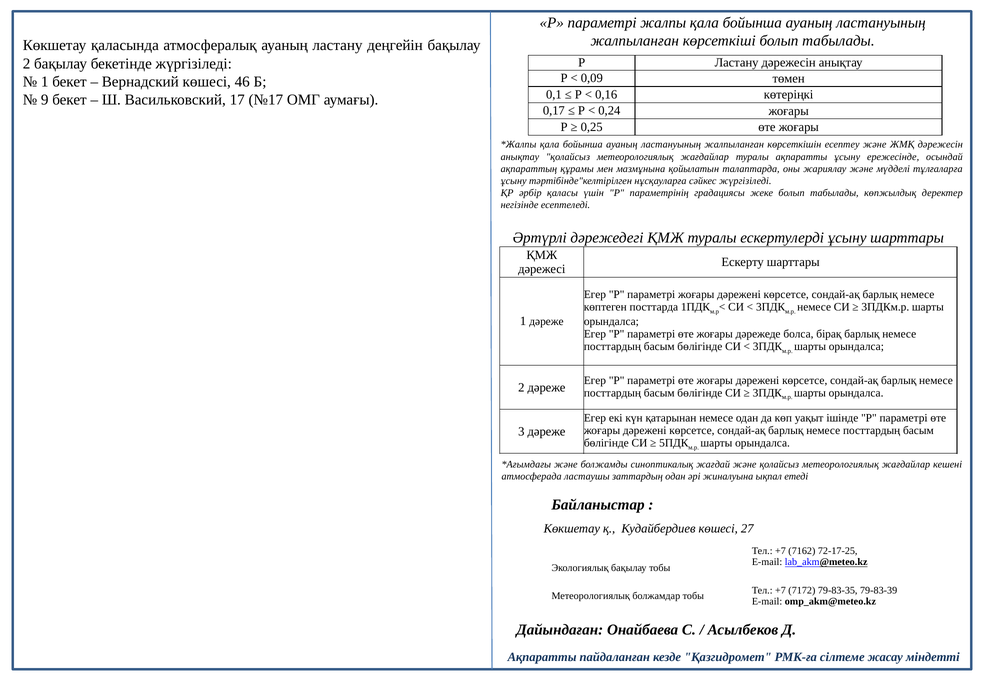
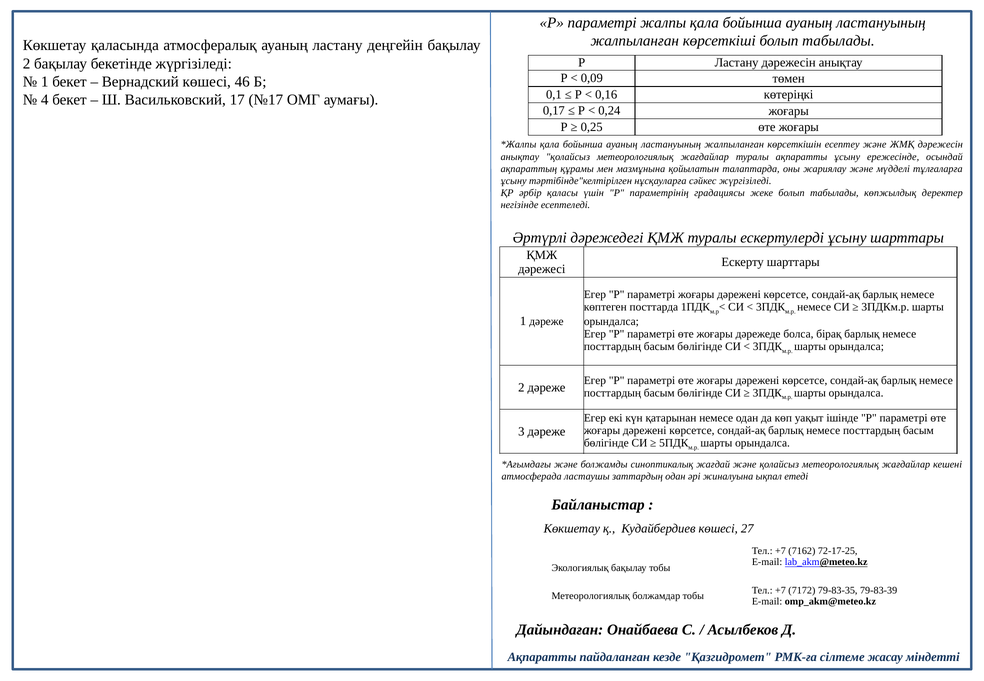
9: 9 -> 4 (45, 100)
